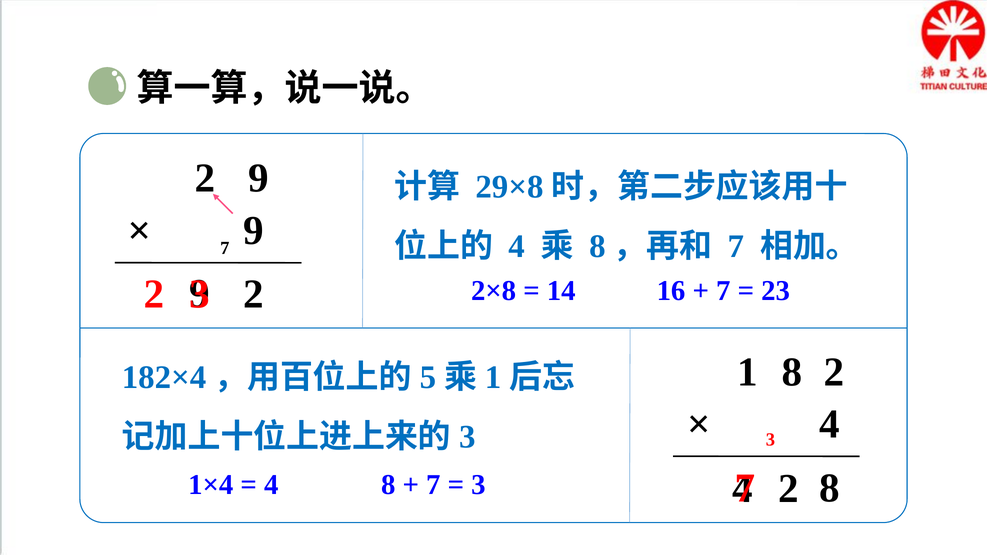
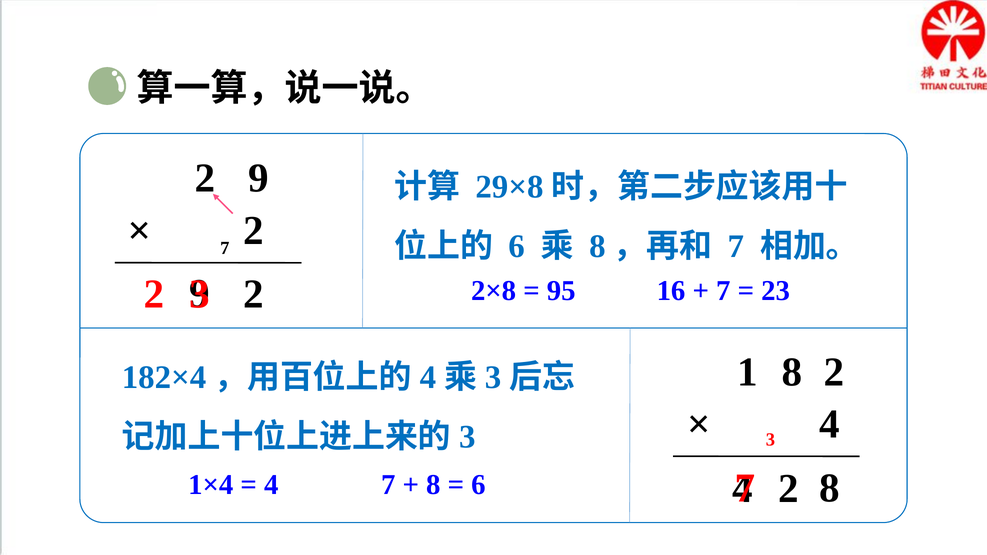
9: 9 -> 2 (254, 231)
4: 4 -> 6 (517, 246)
14: 14 -> 95 (561, 291)
5: 5 -> 4 (428, 378)
1: 1 -> 3 (493, 378)
4 8: 8 -> 7 (388, 485)
7: 7 -> 8 (433, 485)
3: 3 -> 6 (478, 485)
